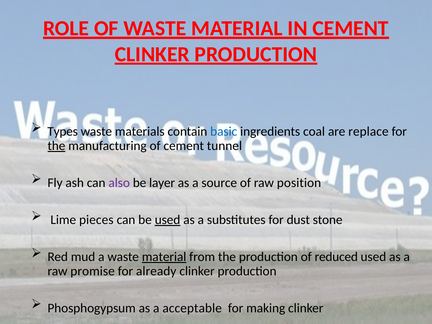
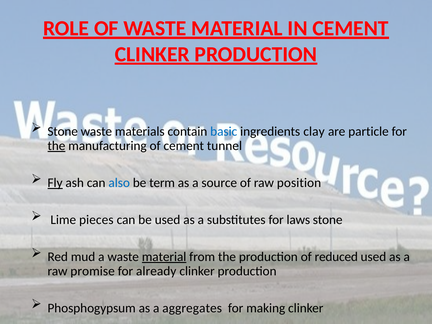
Types: Types -> Stone (63, 132)
coal: coal -> clay (314, 132)
replace: replace -> particle (368, 132)
Fly underline: none -> present (55, 183)
also colour: purple -> blue (119, 183)
layer: layer -> term (162, 183)
used underline: present -> none (168, 220)
dust: dust -> laws (298, 220)
acceptable: acceptable -> aggregates (192, 308)
